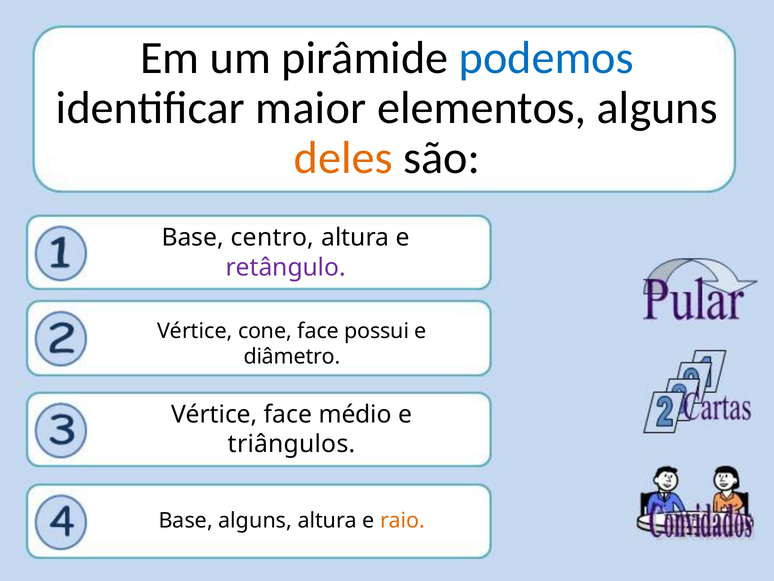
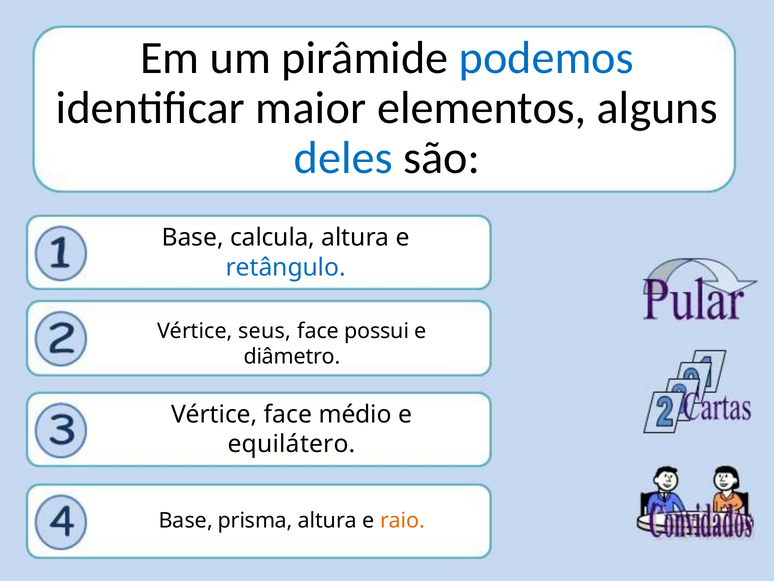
deles colour: orange -> blue (343, 158)
centro: centro -> calcula (273, 238)
retângulo colour: purple -> blue (286, 267)
cone: cone -> seus (265, 331)
triângulos: triângulos -> equilátero (292, 444)
Base alguns: alguns -> prisma (255, 520)
